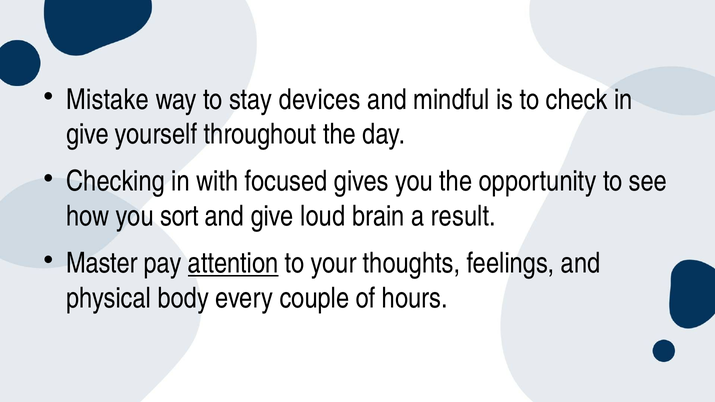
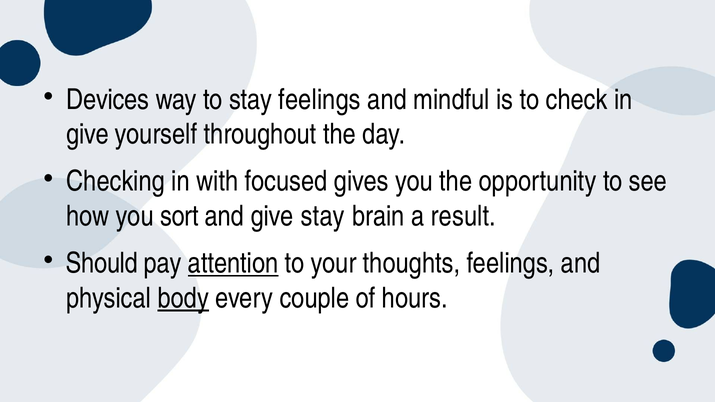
Mistake: Mistake -> Devices (108, 100)
stay devices: devices -> feelings (320, 100)
give loud: loud -> stay (323, 216)
Master: Master -> Should (102, 264)
body underline: none -> present (183, 298)
